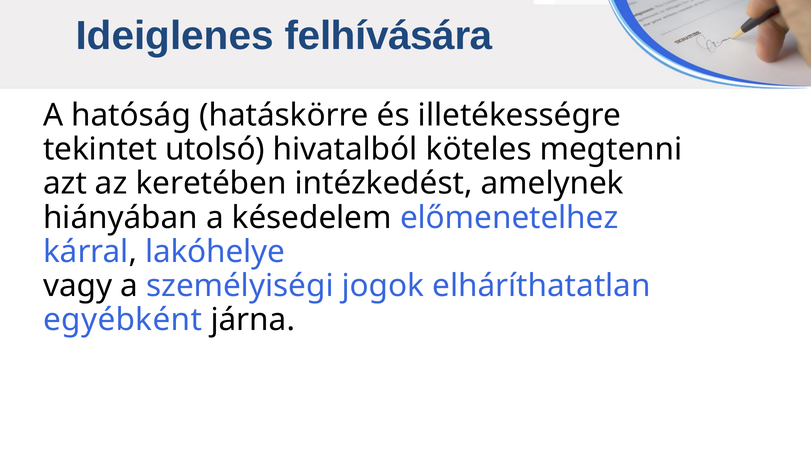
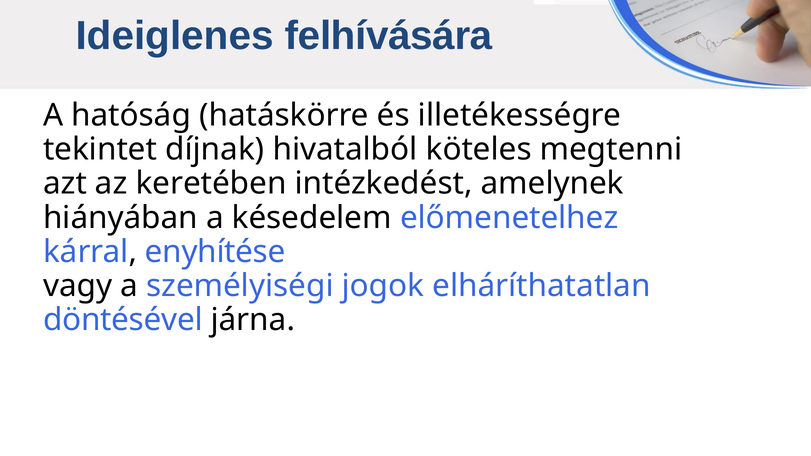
utolsó: utolsó -> díjnak (215, 150)
lakóhelye: lakóhelye -> enyhítése (215, 252)
egyébként: egyébként -> döntésével (123, 320)
